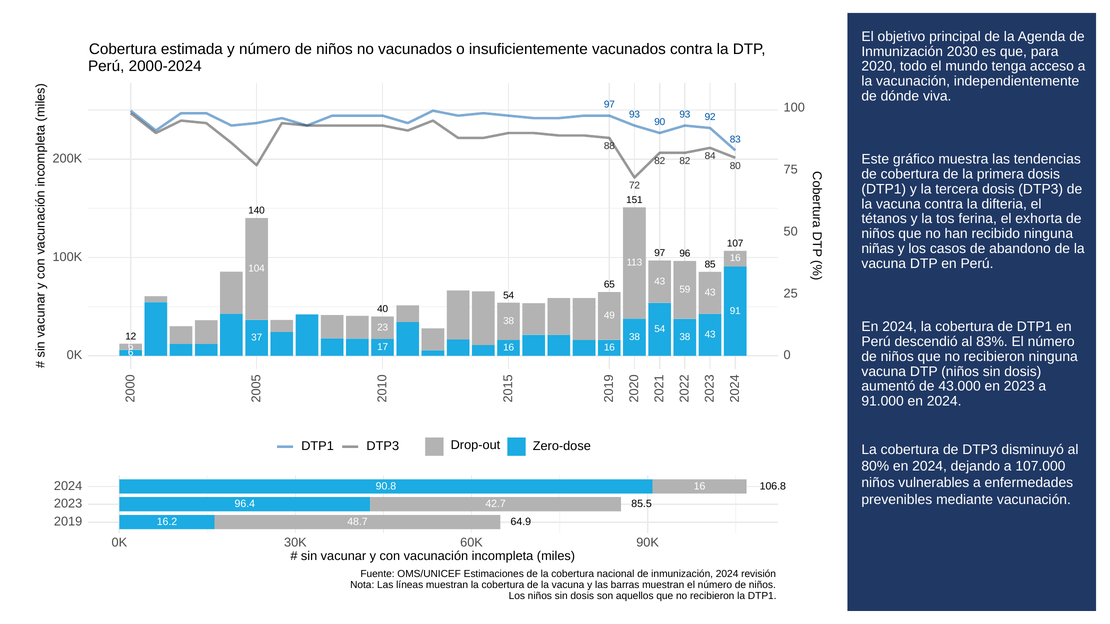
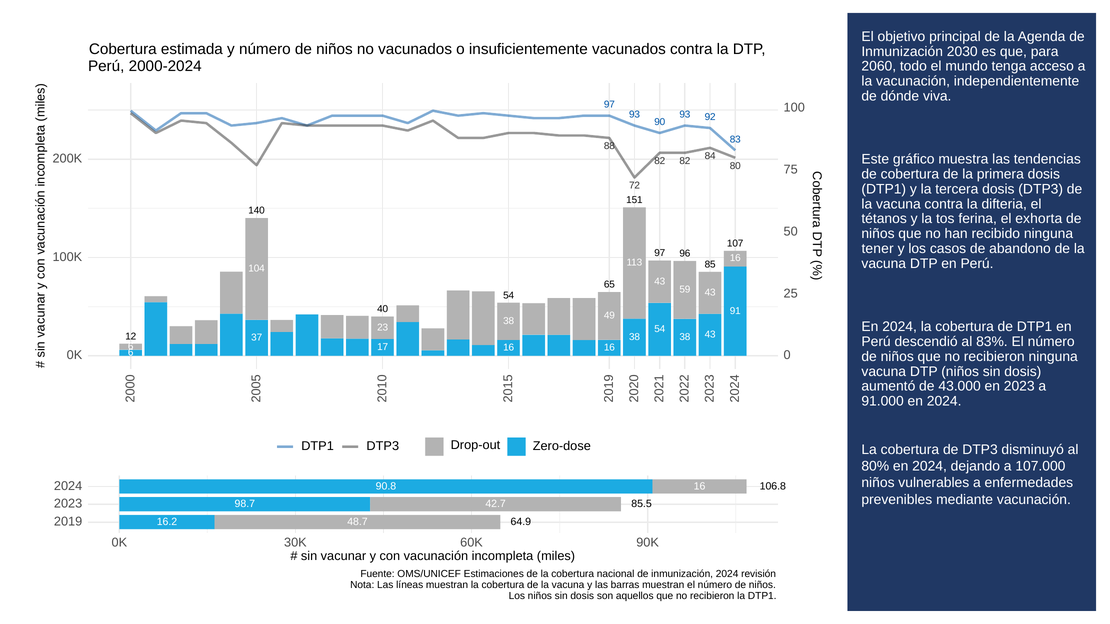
2020: 2020 -> 2060 (879, 66)
niñas: niñas -> tener (878, 249)
96.4: 96.4 -> 98.7 (245, 504)
